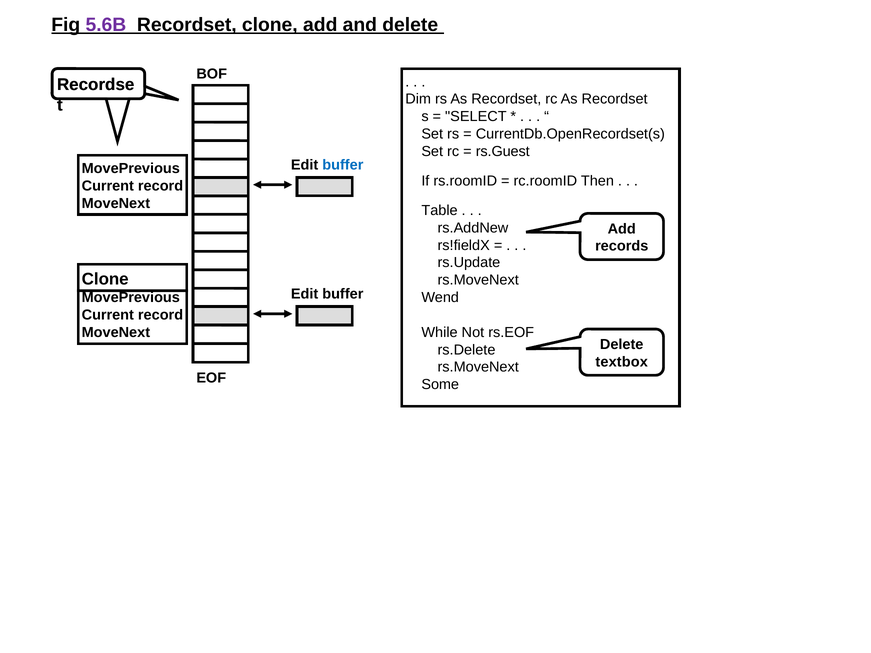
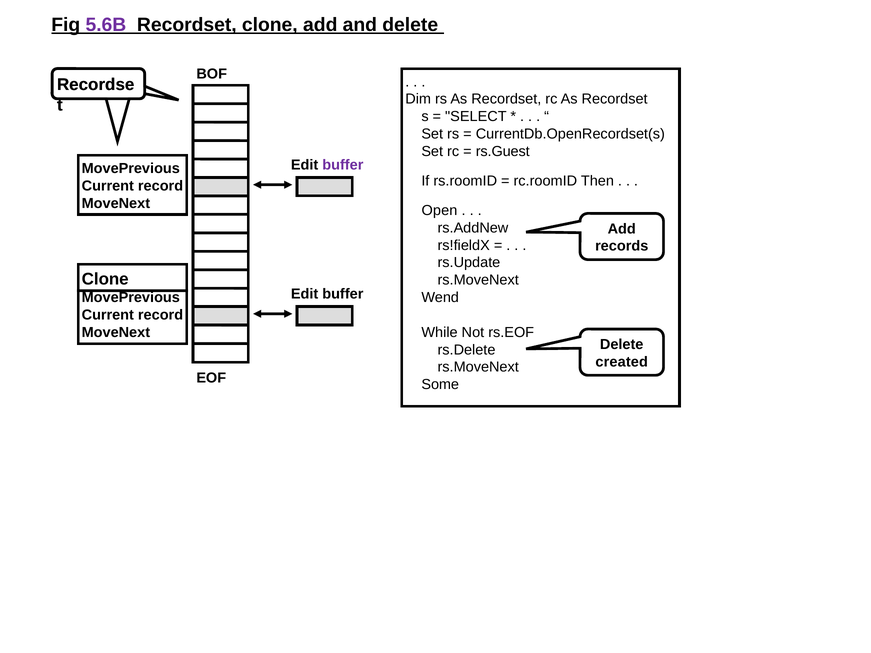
buffer colour: blue -> purple (343, 165)
Table: Table -> Open (439, 211)
textbox: textbox -> created (622, 362)
